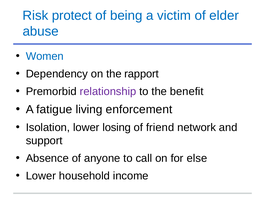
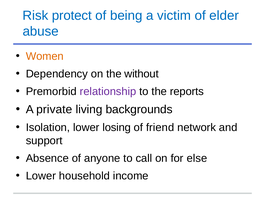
Women colour: blue -> orange (45, 56)
rapport: rapport -> without (142, 74)
benefit: benefit -> reports (187, 92)
fatigue: fatigue -> private (54, 110)
enforcement: enforcement -> backgrounds (139, 110)
